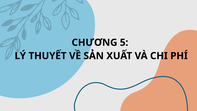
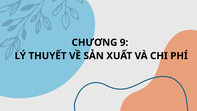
5: 5 -> 9 (124, 42)
